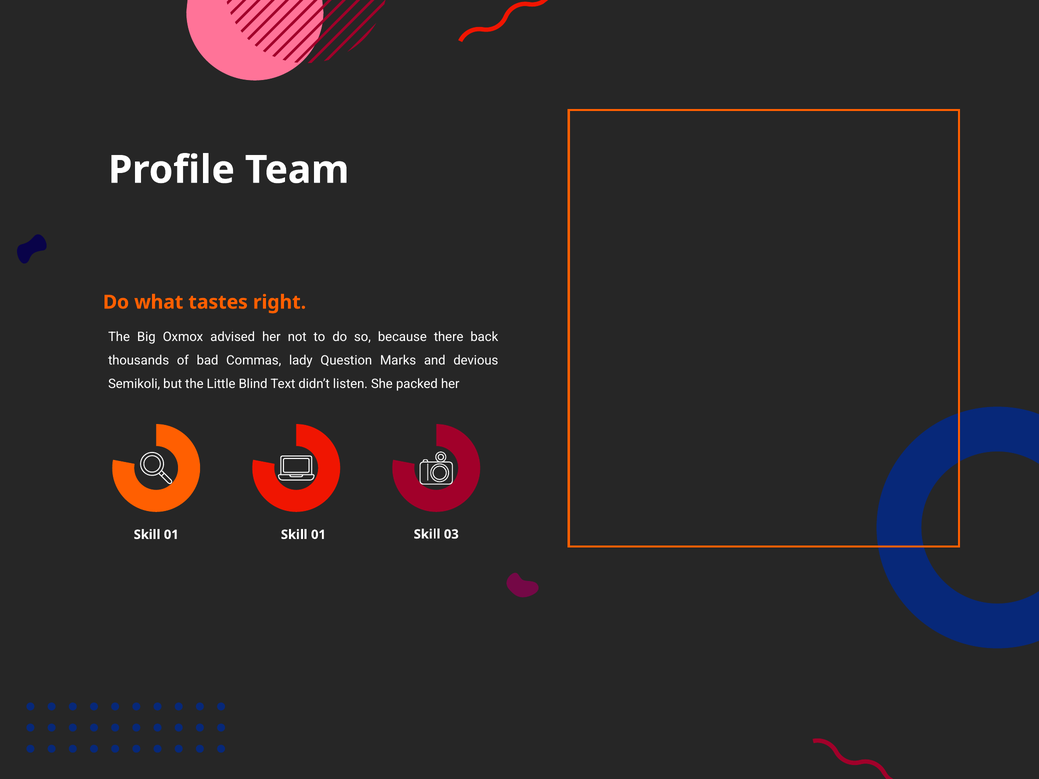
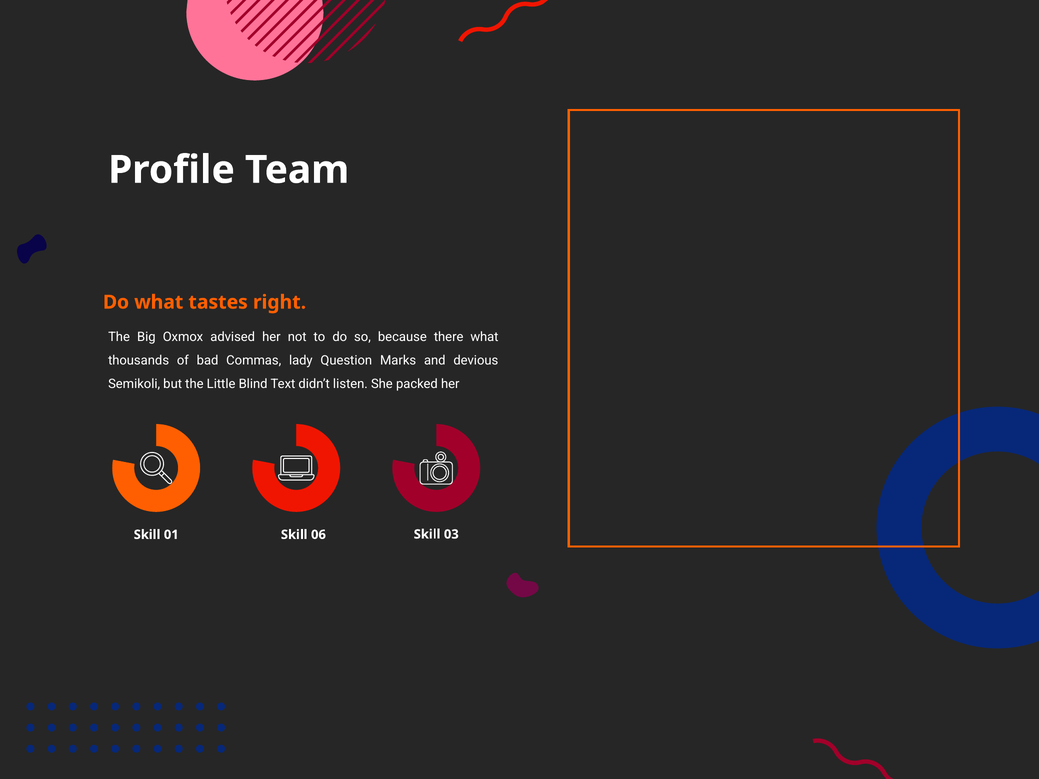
there back: back -> what (484, 337)
01 Skill 01: 01 -> 06 (318, 535)
